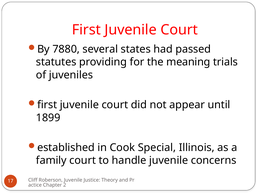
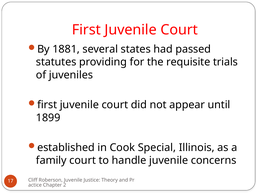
7880: 7880 -> 1881 (66, 49)
meaning: meaning -> requisite (188, 62)
